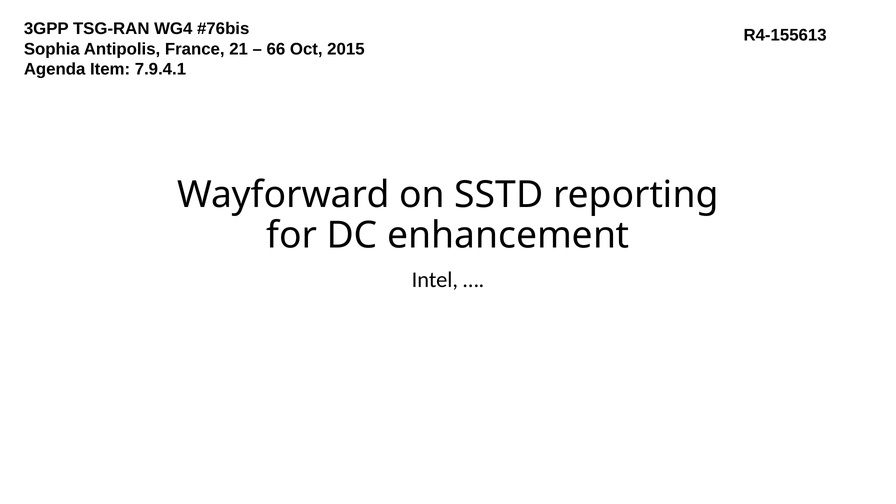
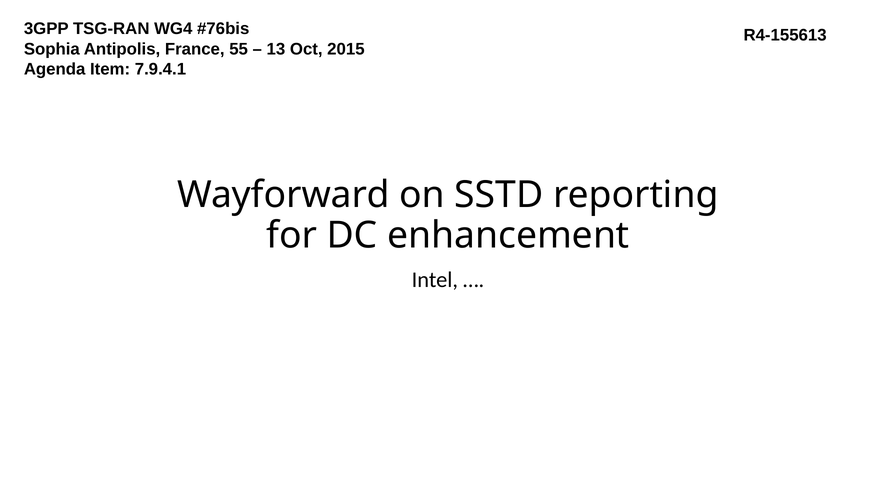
21: 21 -> 55 (239, 49)
66: 66 -> 13 (276, 49)
